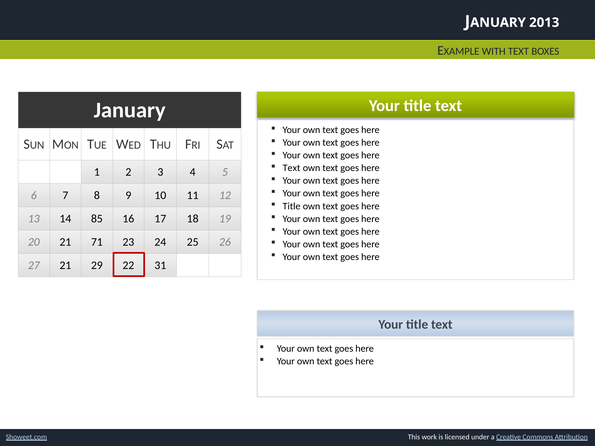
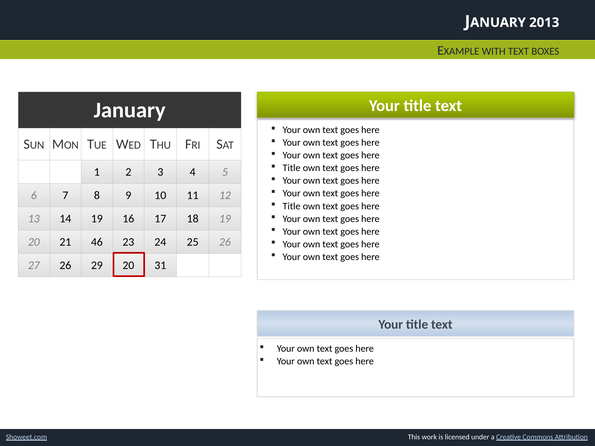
Text: Text -> Title (292, 168)
14 85: 85 -> 19 (97, 219)
71: 71 -> 46 (97, 242)
27 21: 21 -> 26 (65, 265)
29 22: 22 -> 20 (128, 265)
